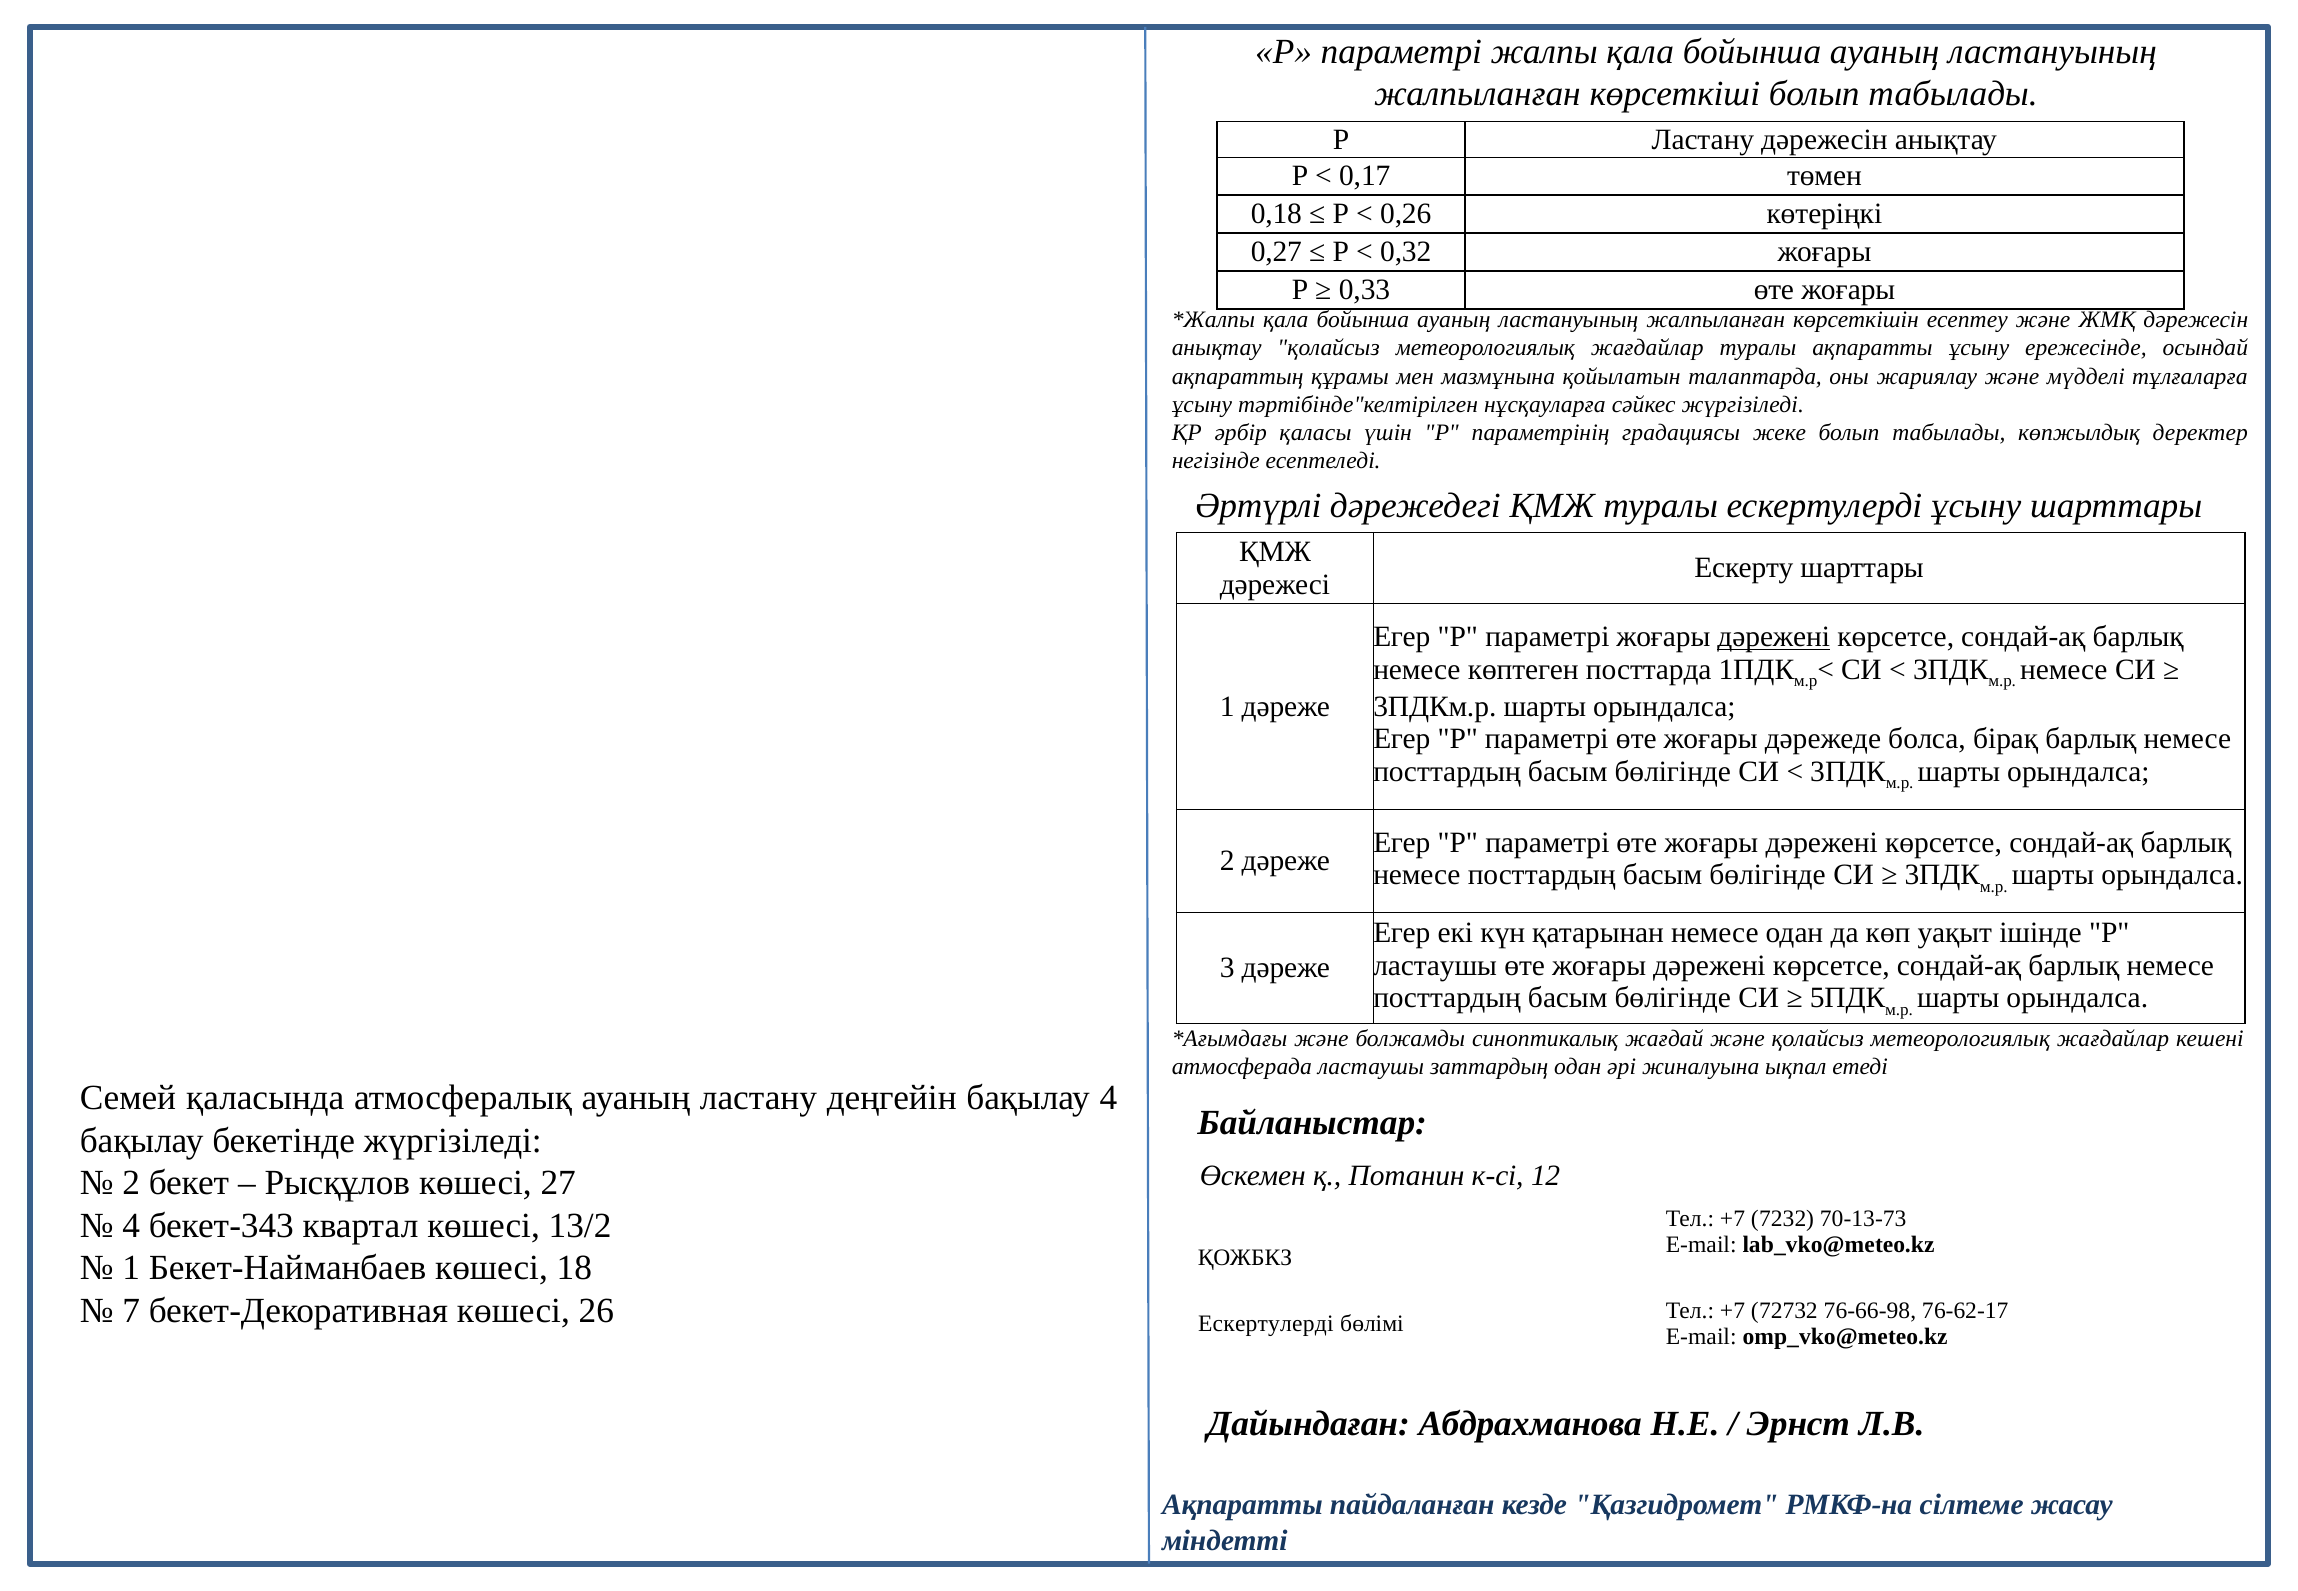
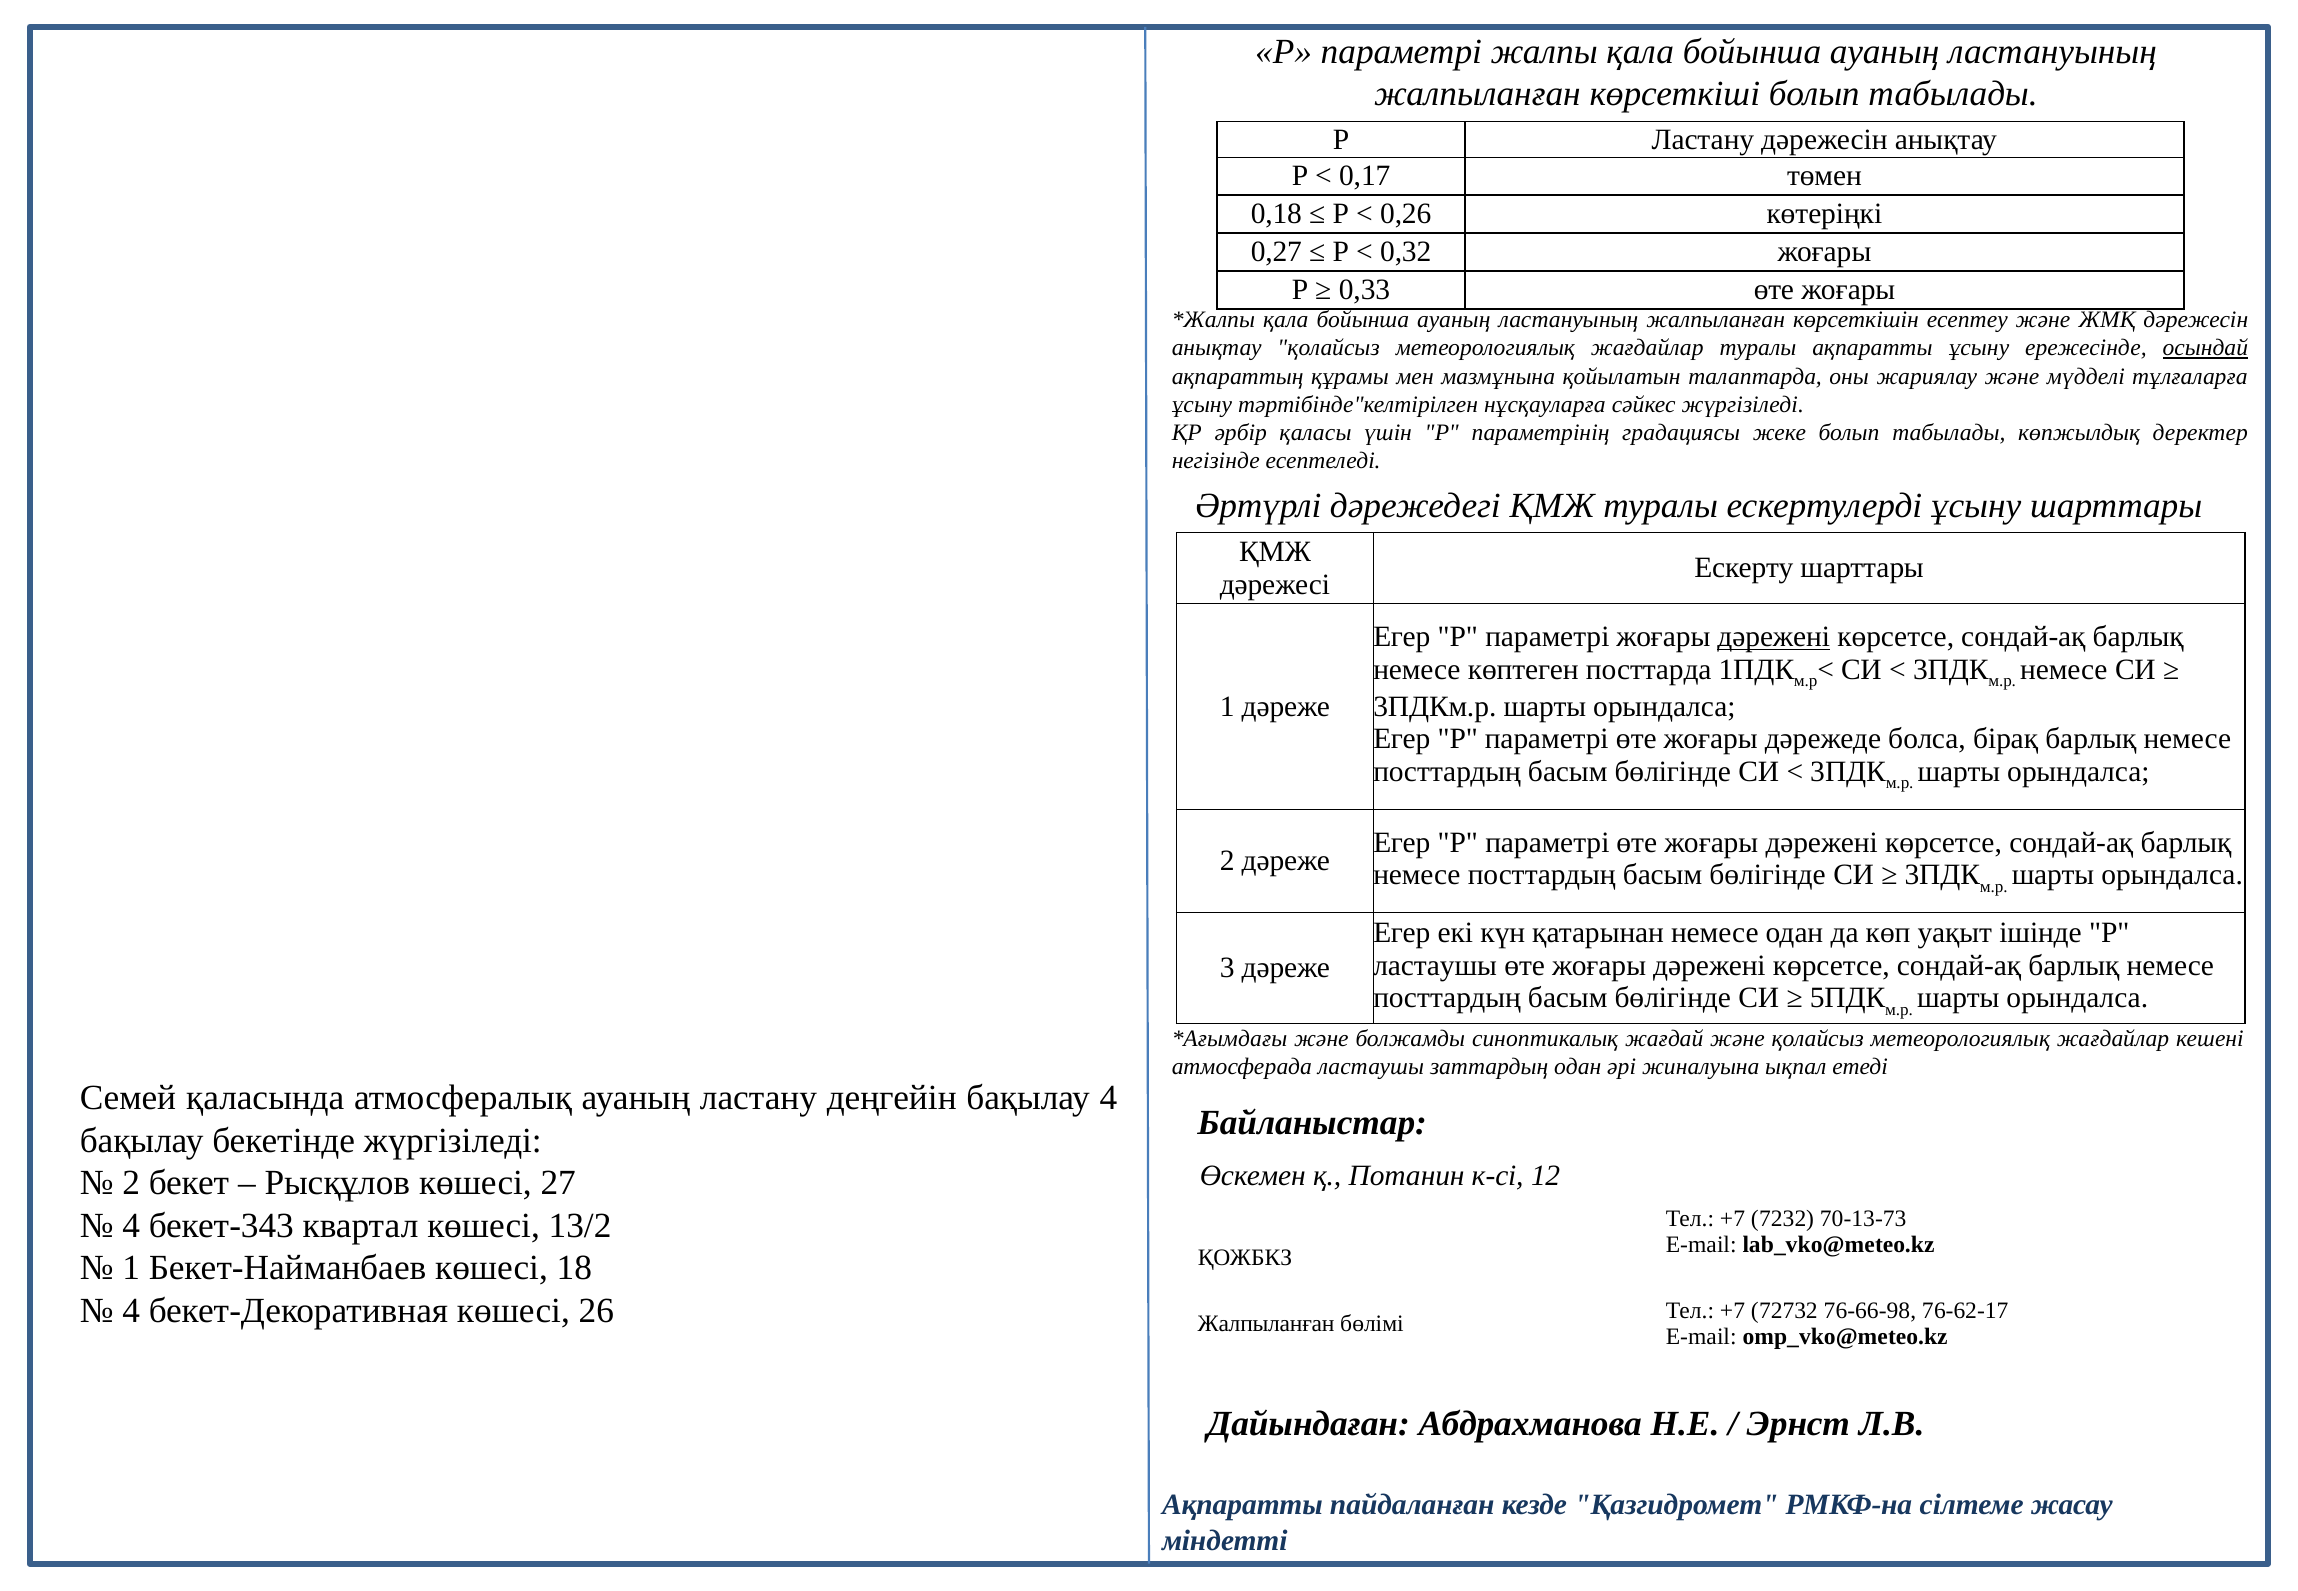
осындай underline: none -> present (2205, 348)
7: 7 -> 4 (131, 1310)
Ескертулерді: Ескертулерді -> Жалпыланған (1266, 1324)
